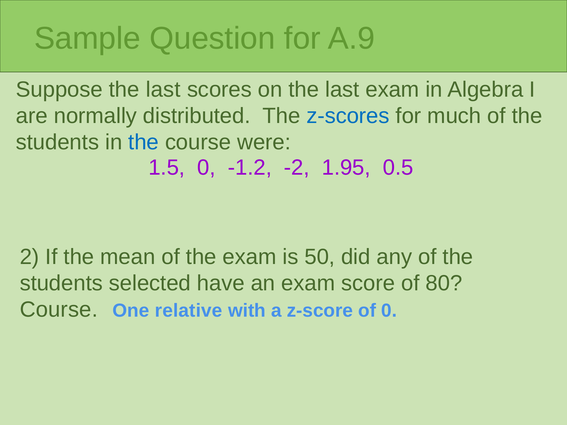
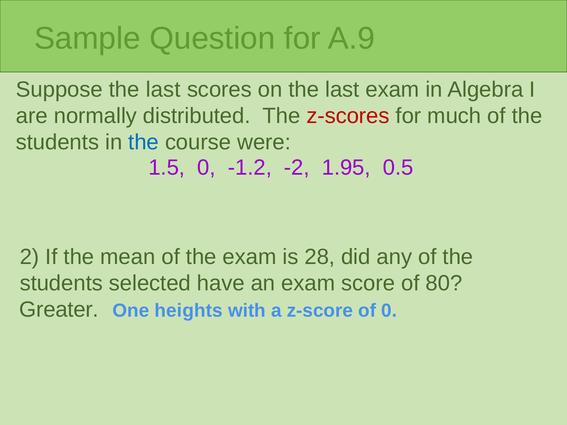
z-scores colour: blue -> red (348, 116)
50: 50 -> 28 (320, 257)
Course: Course -> Greater (59, 310)
relative: relative -> heights (189, 311)
